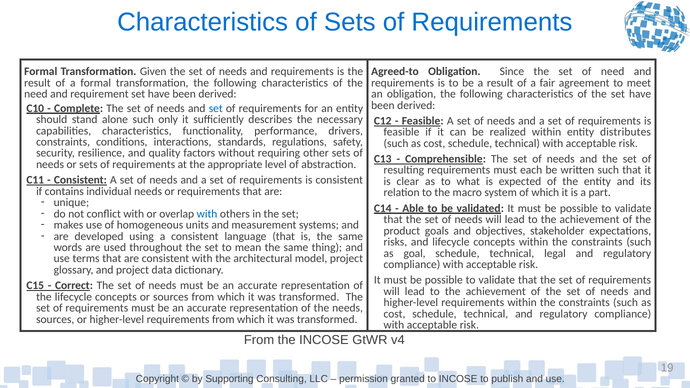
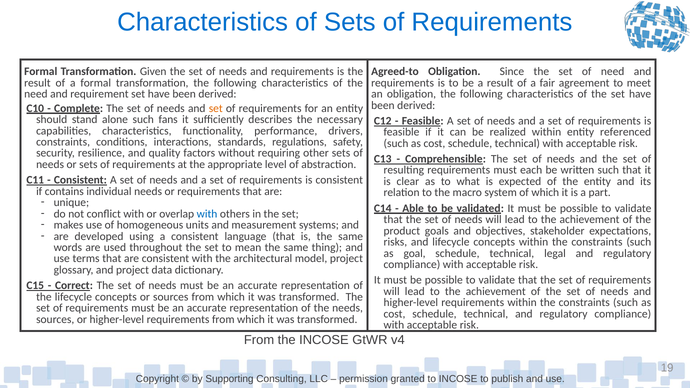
set colour: blue -> orange (216, 108)
only: only -> fans (168, 119)
distributes: distributes -> referenced (626, 132)
